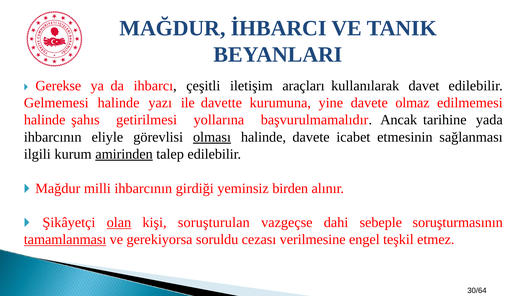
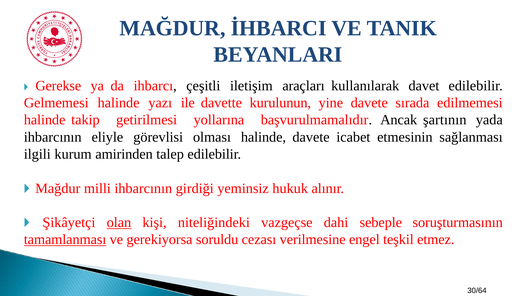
kurumuna: kurumuna -> kurulunun (280, 103)
olmaz: olmaz -> sırada (412, 103)
şahıs: şahıs -> takip (85, 120)
tarihine: tarihine -> şartının (445, 120)
olması underline: present -> none (212, 137)
amirinden underline: present -> none (124, 154)
birden: birden -> hukuk (290, 188)
soruşturulan: soruşturulan -> niteliğindeki (214, 222)
